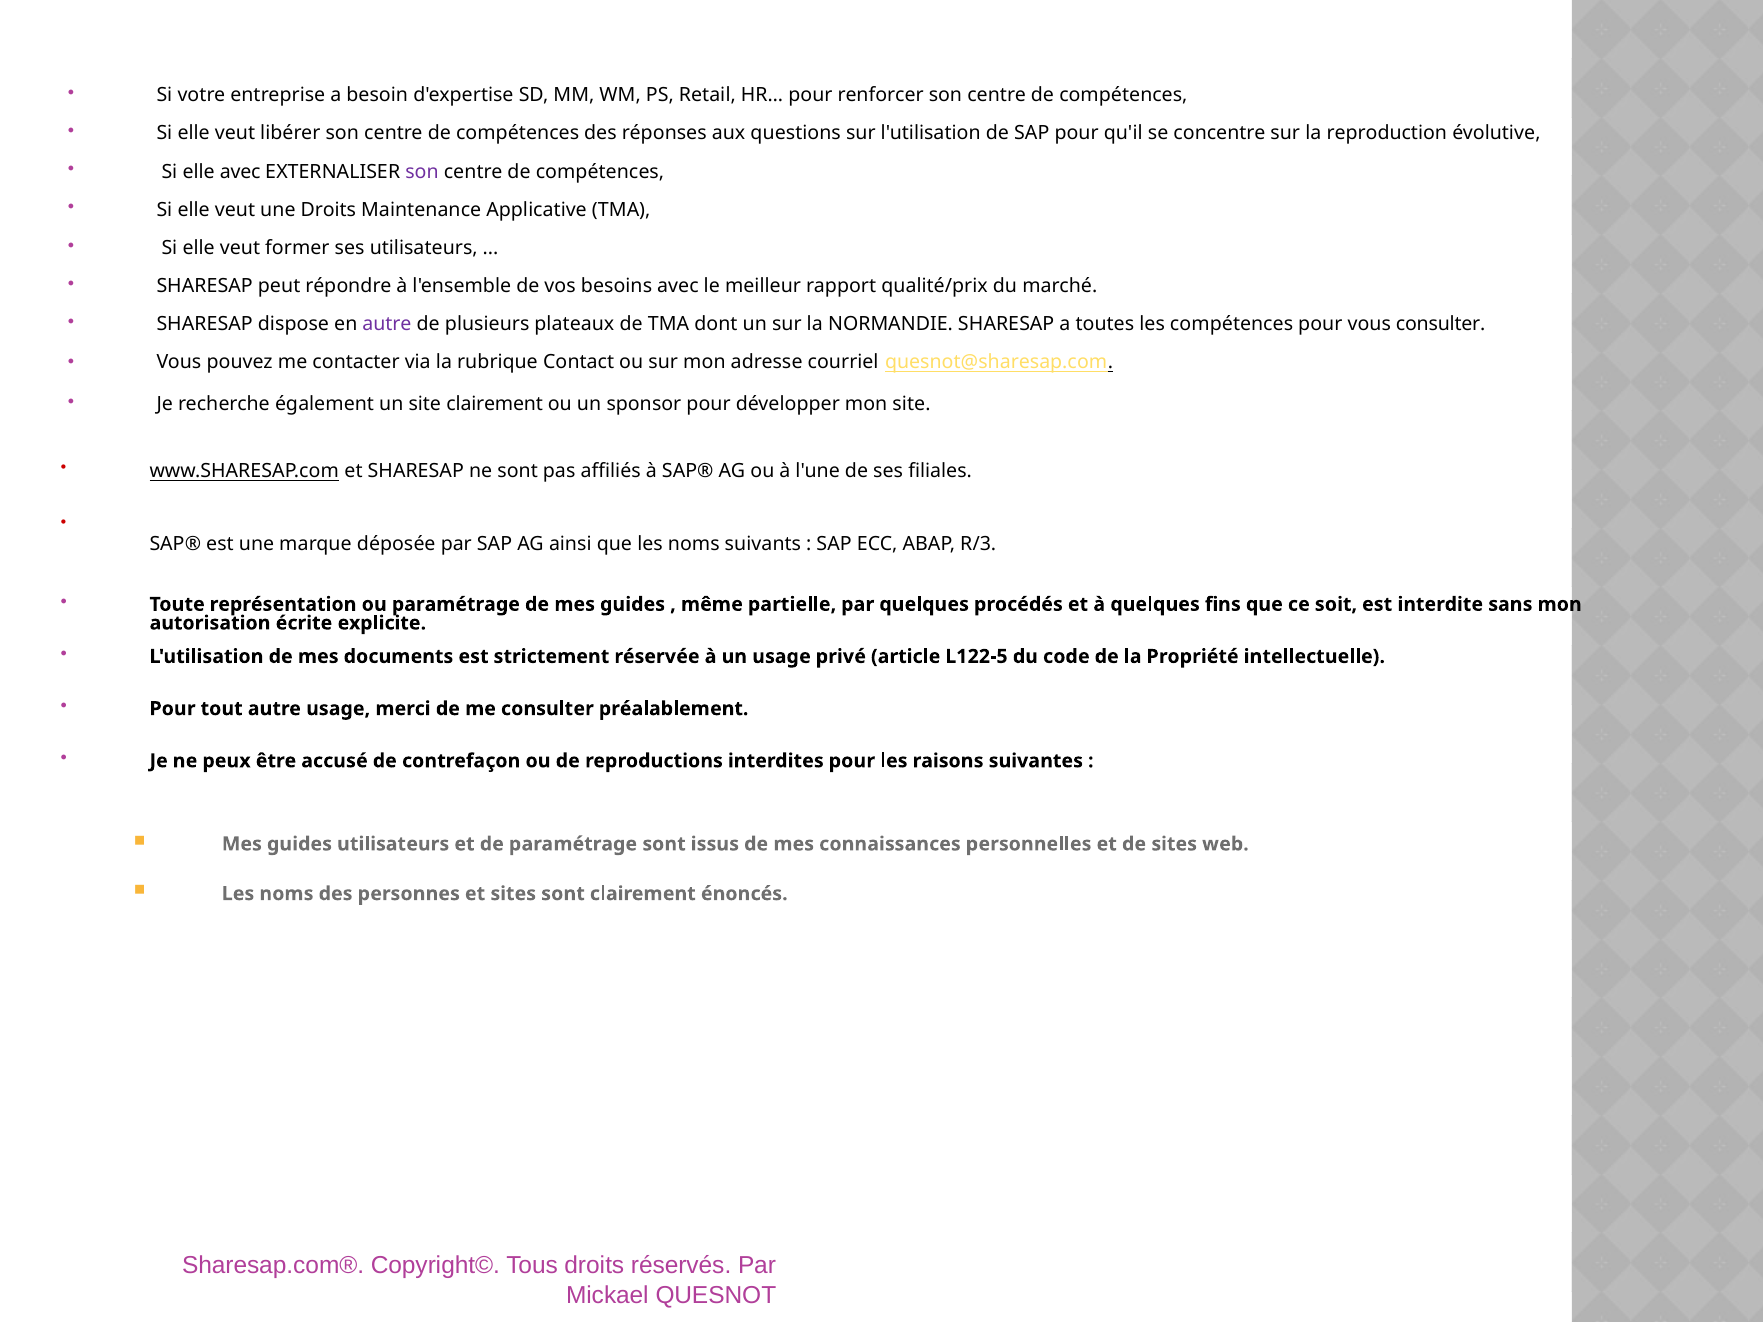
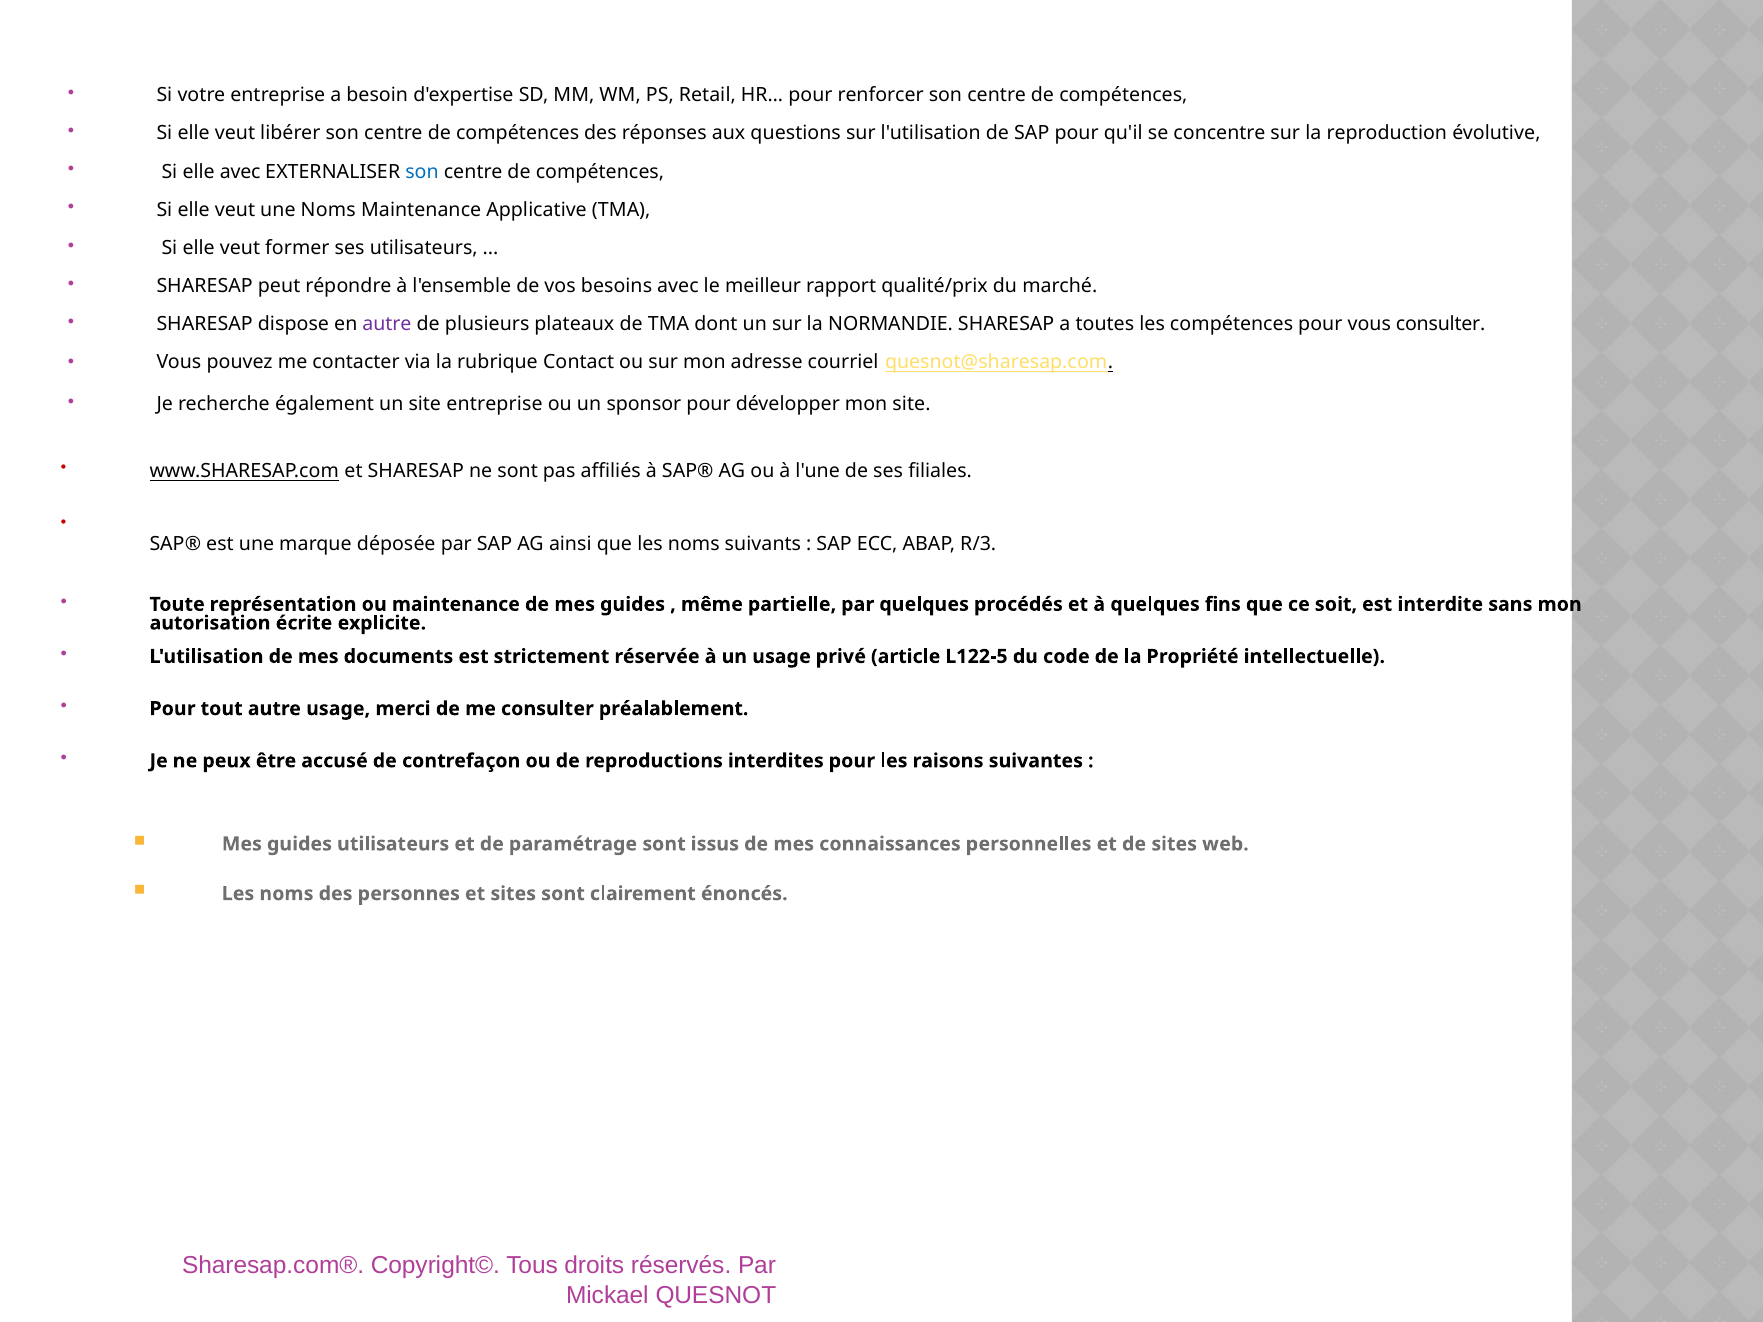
son colour: purple -> blue (422, 172)
une Droits: Droits -> Noms (328, 210)
site clairement: clairement -> entreprise (495, 404)
ou paramétrage: paramétrage -> maintenance (456, 604)
